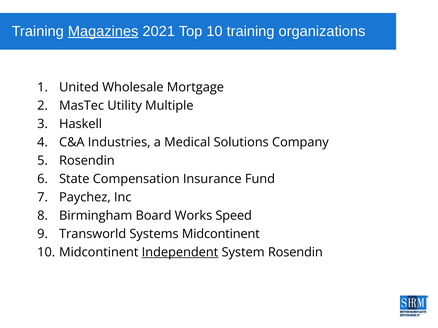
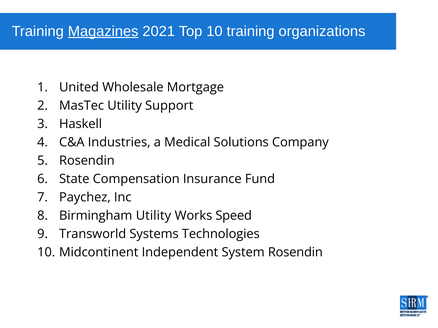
Multiple: Multiple -> Support (169, 106)
Birmingham Board: Board -> Utility (153, 216)
Systems Midcontinent: Midcontinent -> Technologies (221, 234)
Independent underline: present -> none (180, 253)
